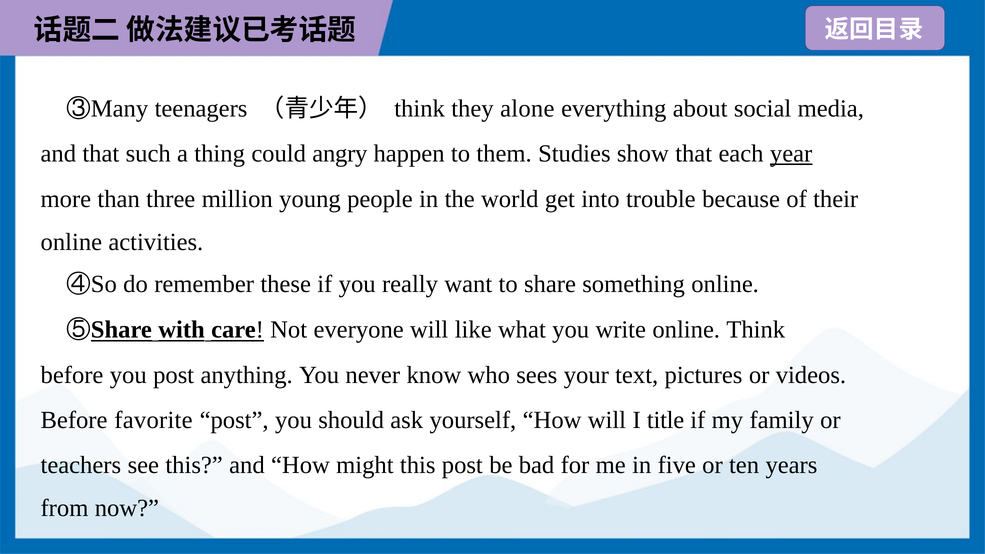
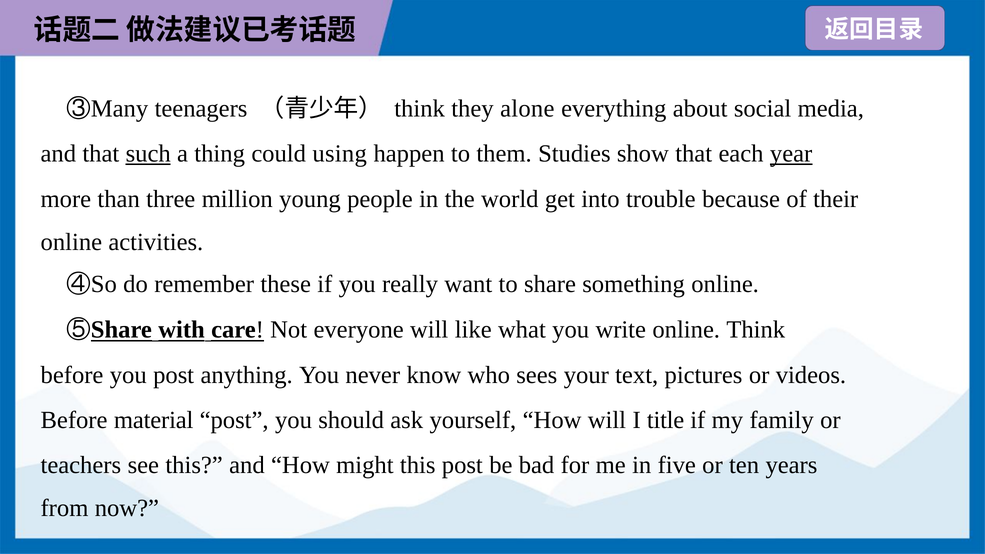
such underline: none -> present (148, 154)
angry: angry -> using (340, 154)
favorite: favorite -> material (154, 420)
